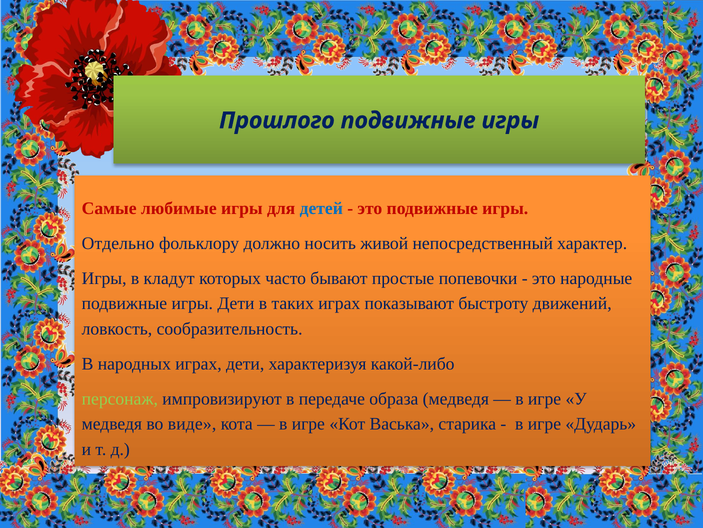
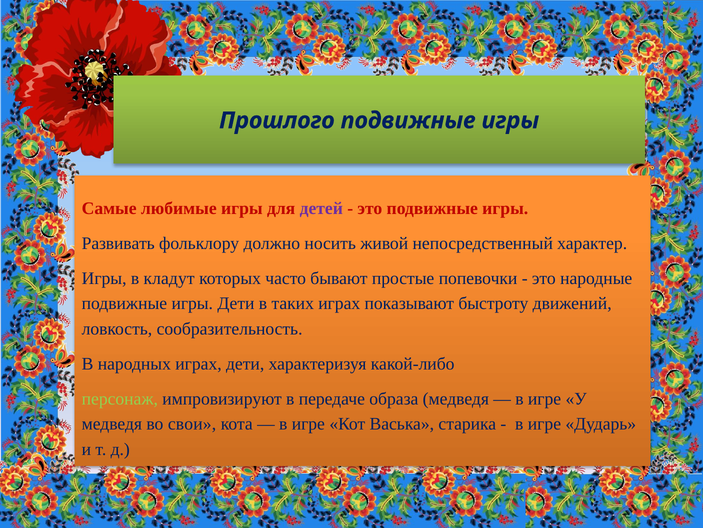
детей colour: blue -> purple (321, 208)
Отдельно: Отдельно -> Развивать (118, 243)
виде: виде -> свои (192, 424)
